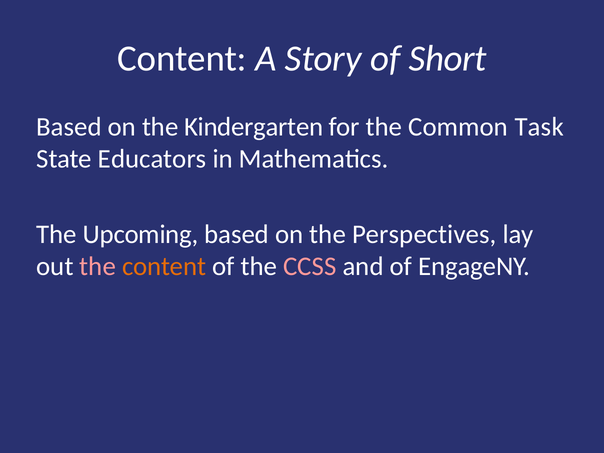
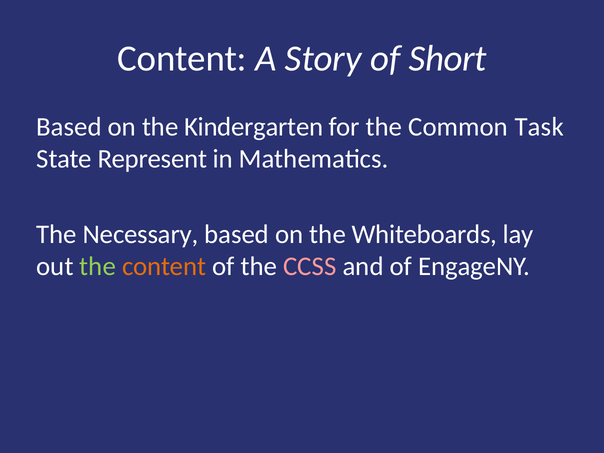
Educators: Educators -> Represent (152, 159)
Upcoming: Upcoming -> Necessary (141, 234)
Perspectives: Perspectives -> Whiteboards (424, 234)
the colour: pink -> light green (98, 266)
